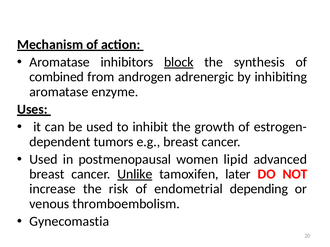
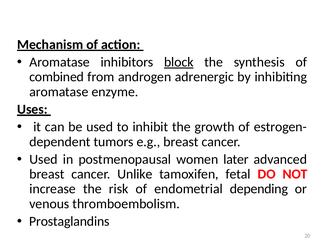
lipid: lipid -> later (236, 160)
Unlike underline: present -> none (135, 174)
later: later -> fetal (238, 174)
Gynecomastia: Gynecomastia -> Prostaglandins (69, 222)
